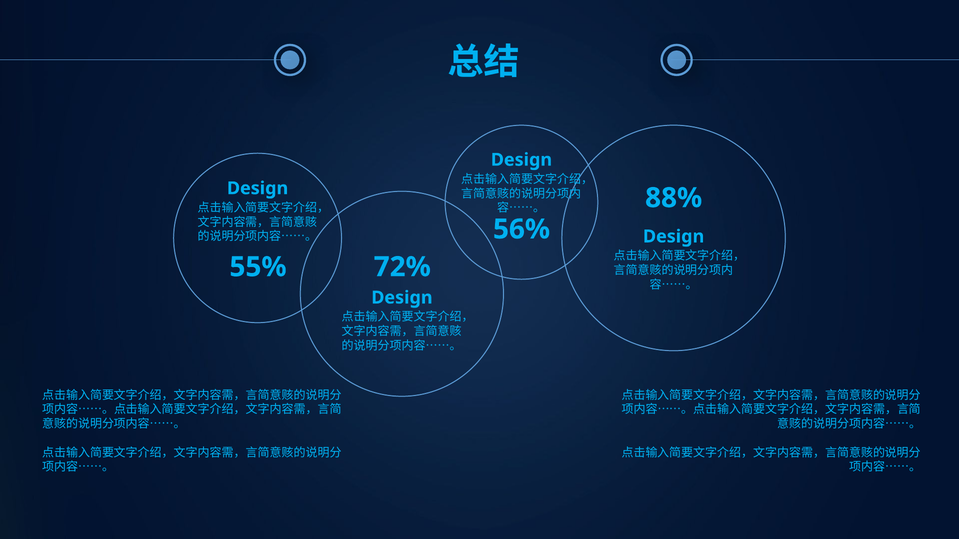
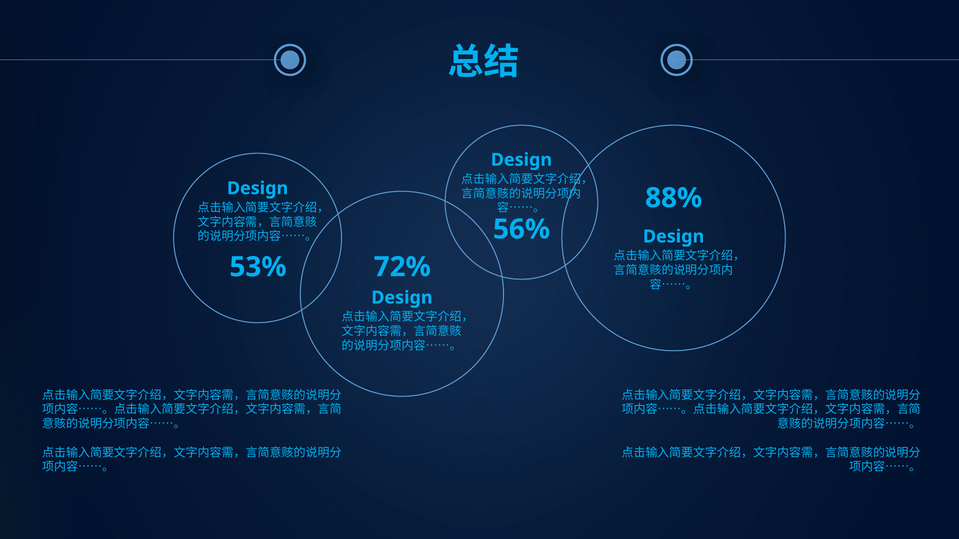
55%: 55% -> 53% (258, 267)
